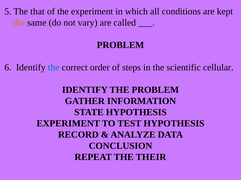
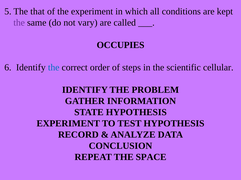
the colour: orange -> purple (19, 23)
PROBLEM: PROBLEM -> OCCUPIES (121, 45)
THEIR: THEIR -> SPACE (151, 158)
